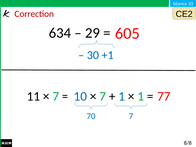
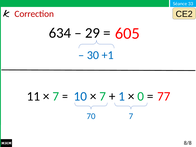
1: 1 -> 0 (141, 96)
